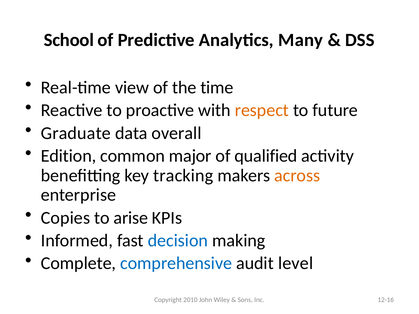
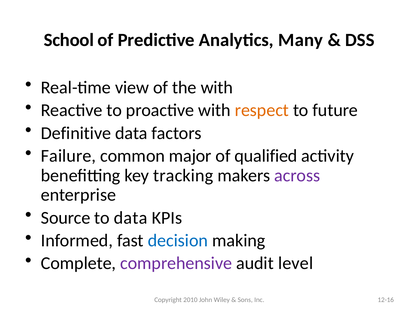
the time: time -> with (217, 88)
Graduate: Graduate -> Definitive (76, 133)
overall: overall -> factors (177, 133)
Edition: Edition -> Failure (68, 156)
across colour: orange -> purple (297, 176)
Copies: Copies -> Source (66, 218)
to arise: arise -> data (131, 218)
comprehensive colour: blue -> purple (176, 264)
